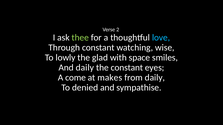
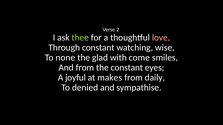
love colour: light blue -> pink (161, 38)
lowly: lowly -> none (65, 58)
space: space -> come (139, 58)
And daily: daily -> from (85, 68)
come: come -> joyful (76, 78)
